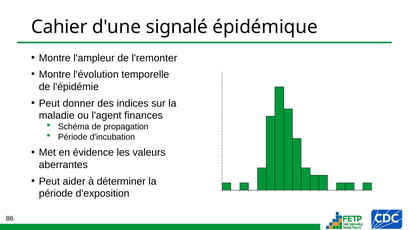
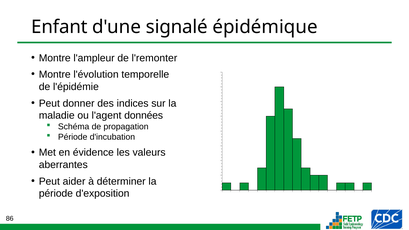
Cahier: Cahier -> Enfant (59, 27)
finances: finances -> données (144, 116)
